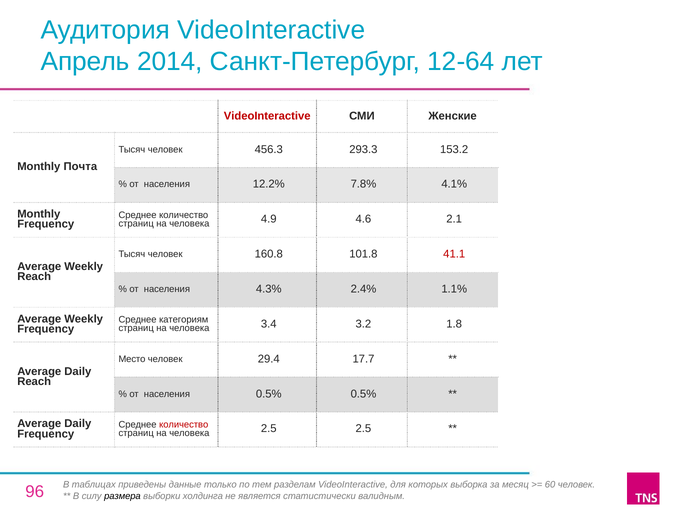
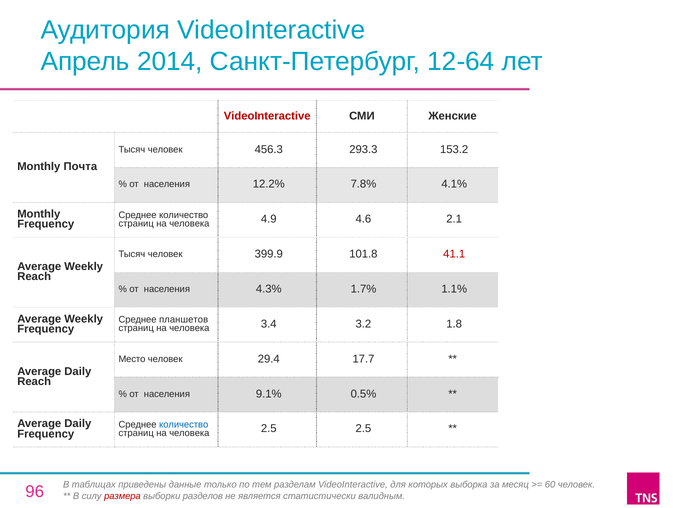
160.8: 160.8 -> 399.9 (269, 254)
2.4%: 2.4% -> 1.7% (363, 289)
категориям: категориям -> планшетов (184, 320)
населения 0.5%: 0.5% -> 9.1% (269, 394)
количество colour: red -> blue (184, 424)
размера colour: black -> red (122, 496)
холдинга: холдинга -> разделов (203, 496)
